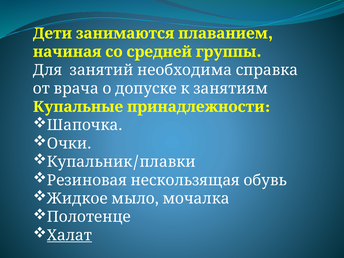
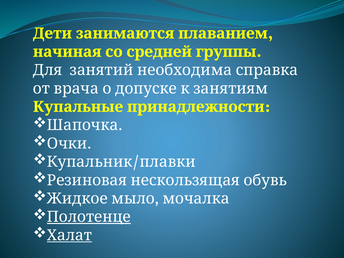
Полотенце underline: none -> present (89, 217)
